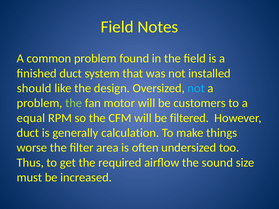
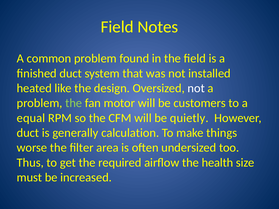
should: should -> heated (34, 88)
not colour: light blue -> white (196, 88)
filtered: filtered -> quietly (189, 118)
sound: sound -> health (217, 163)
